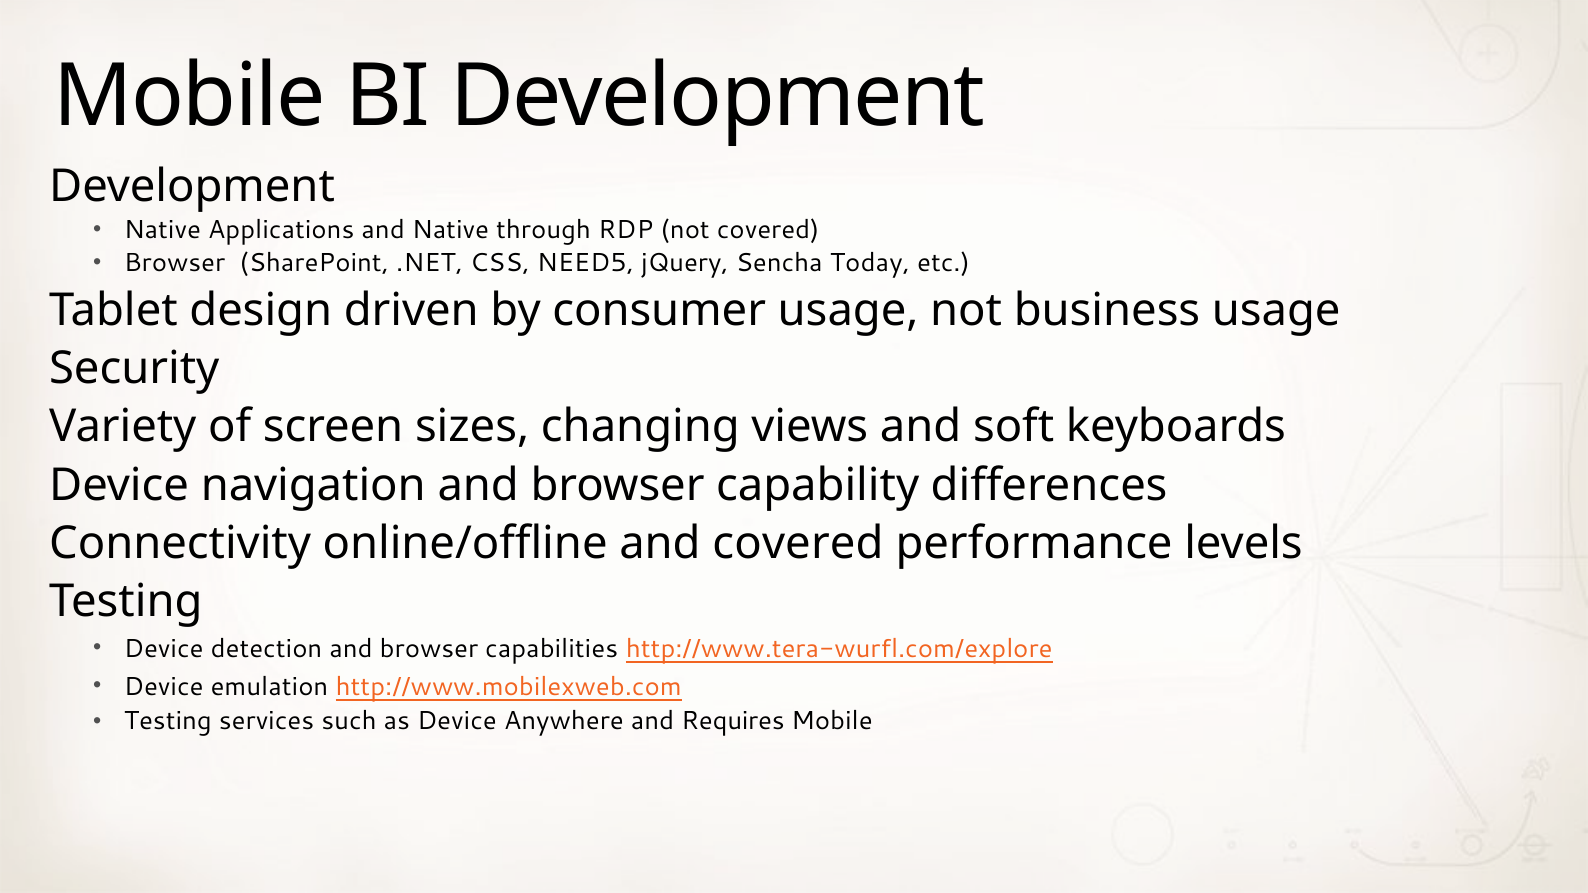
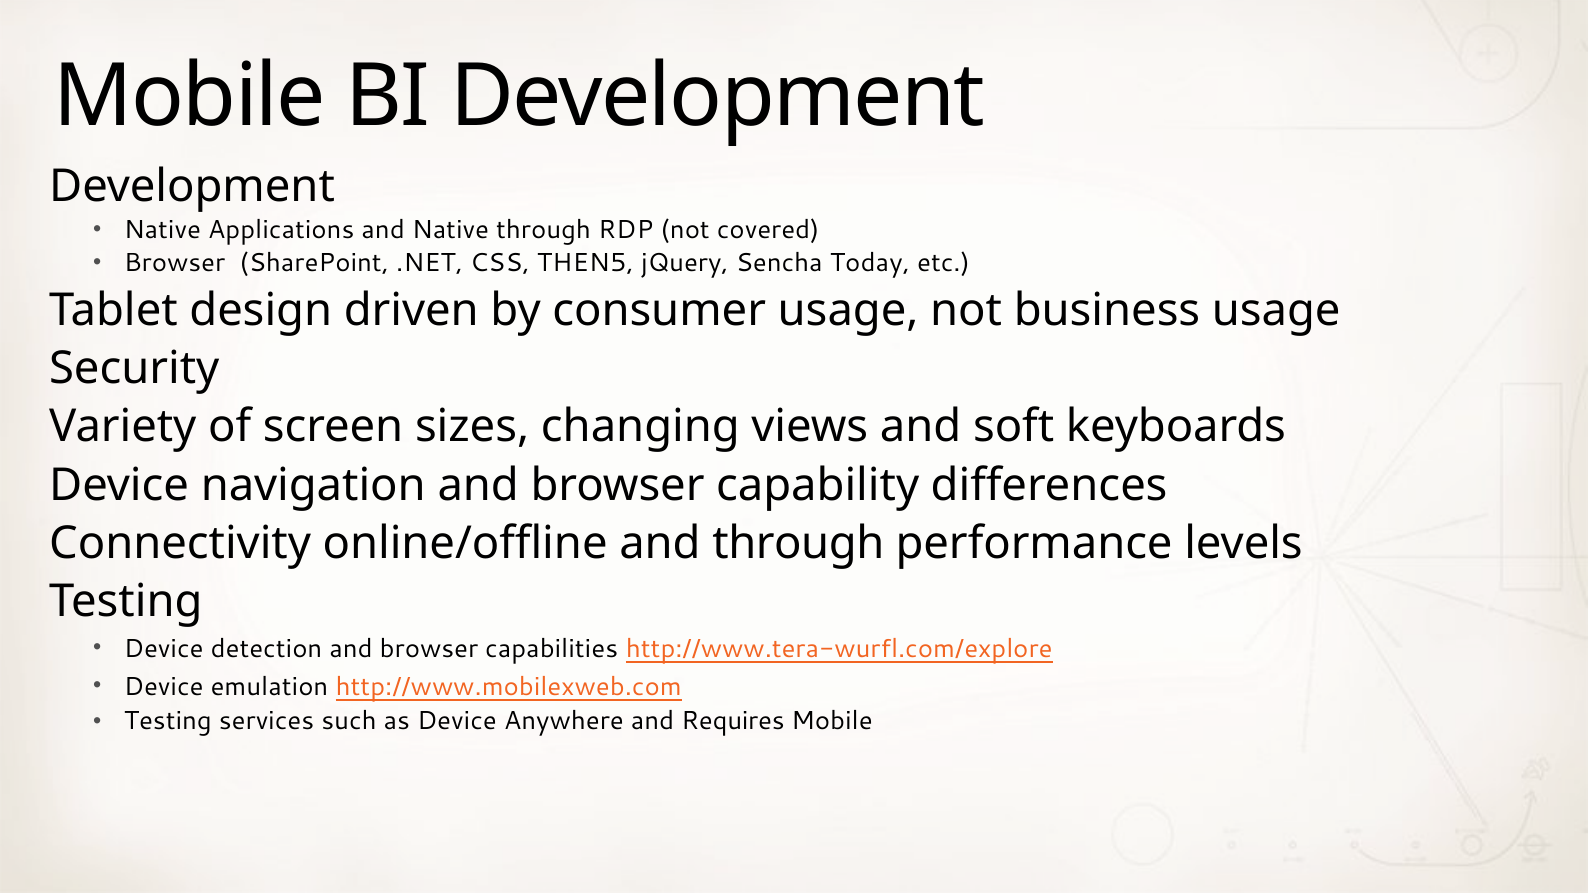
NEED5: NEED5 -> THEN5 (585, 263)
and covered: covered -> through (798, 543)
